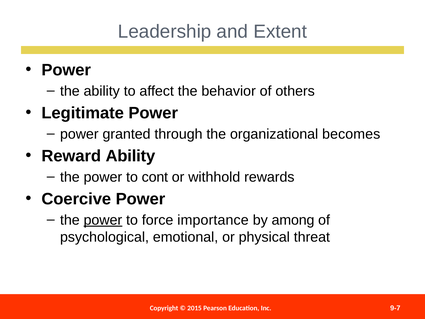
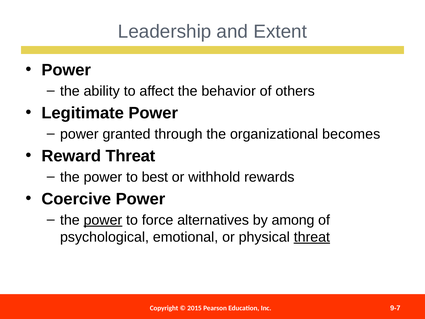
Reward Ability: Ability -> Threat (130, 156)
cont: cont -> best (155, 177)
importance: importance -> alternatives (213, 220)
threat underline: none -> present (312, 237)
